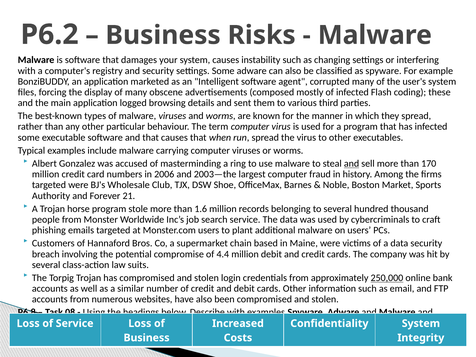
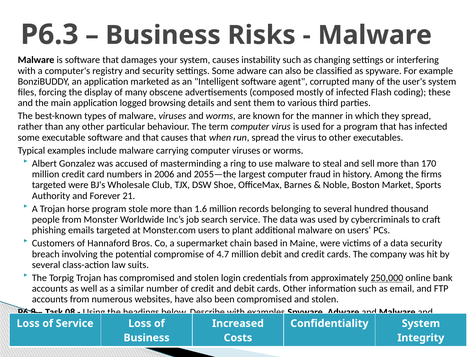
P6.2: P6.2 -> P6.3 (49, 35)
and underline: present -> none (352, 164)
2003—the: 2003—the -> 2055—the (215, 174)
4.4: 4.4 -> 4.7 (223, 254)
